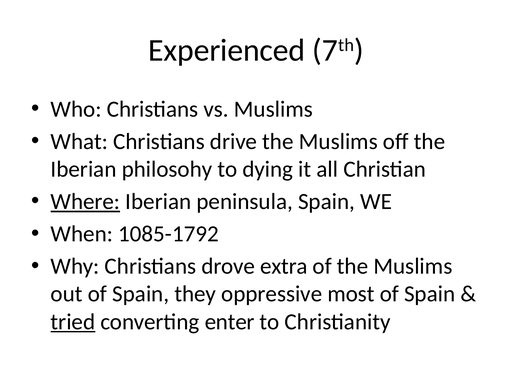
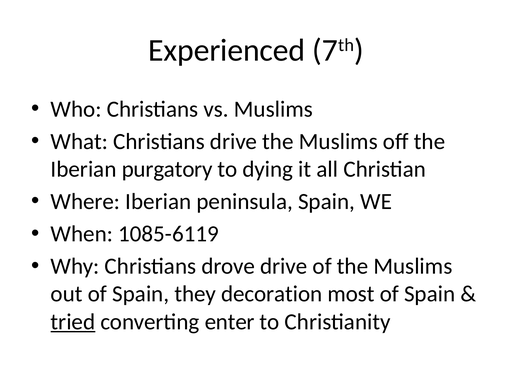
philosohy: philosohy -> purgatory (167, 169)
Where underline: present -> none (85, 201)
1085-1792: 1085-1792 -> 1085-6119 (168, 233)
drove extra: extra -> drive (284, 266)
oppressive: oppressive -> decoration (272, 293)
